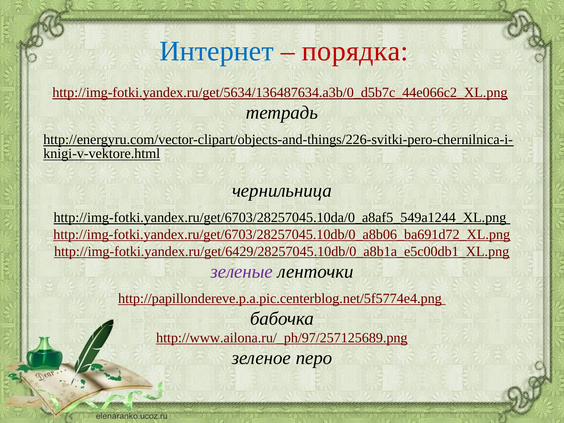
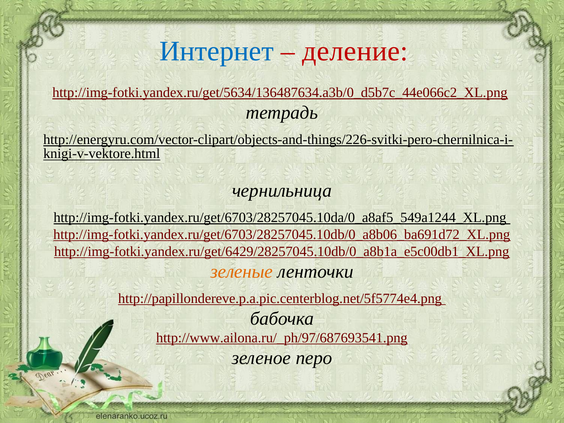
порядка: порядка -> деление (355, 51)
зеленые colour: purple -> orange (242, 271)
http://www.ailona.ru/_ph/97/257125689.png: http://www.ailona.ru/_ph/97/257125689.png -> http://www.ailona.ru/_ph/97/687693541.png (282, 338)
